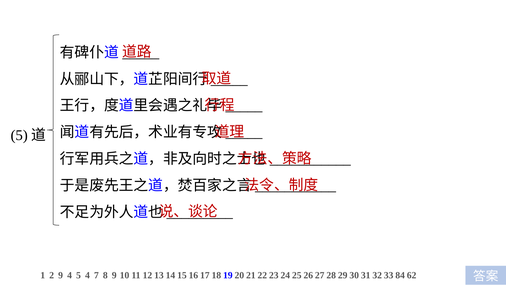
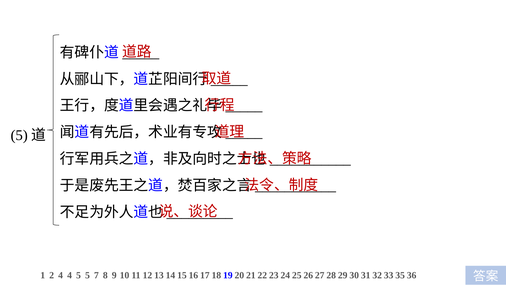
2 9: 9 -> 4 (61, 275)
5 4: 4 -> 5 (87, 275)
84: 84 -> 35 (400, 275)
62: 62 -> 36 (412, 275)
